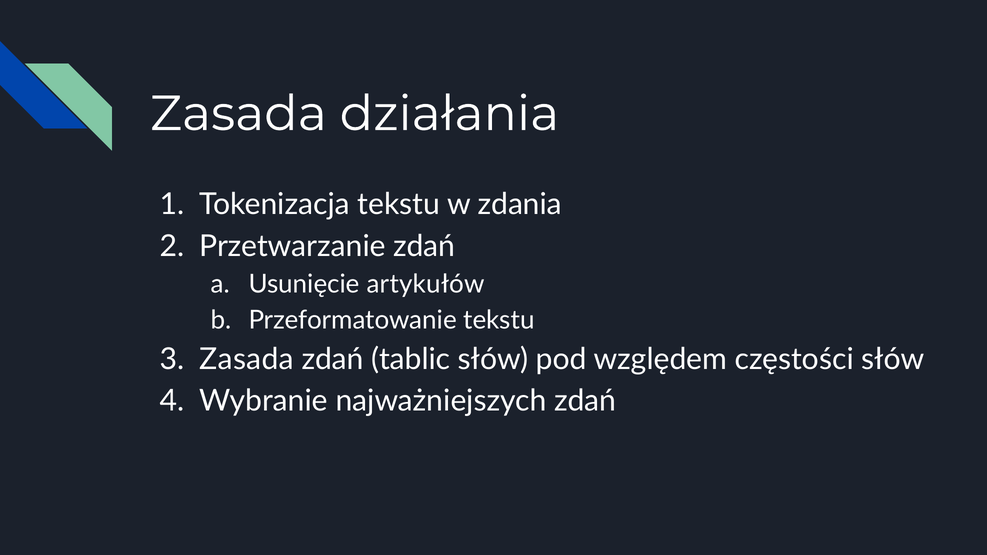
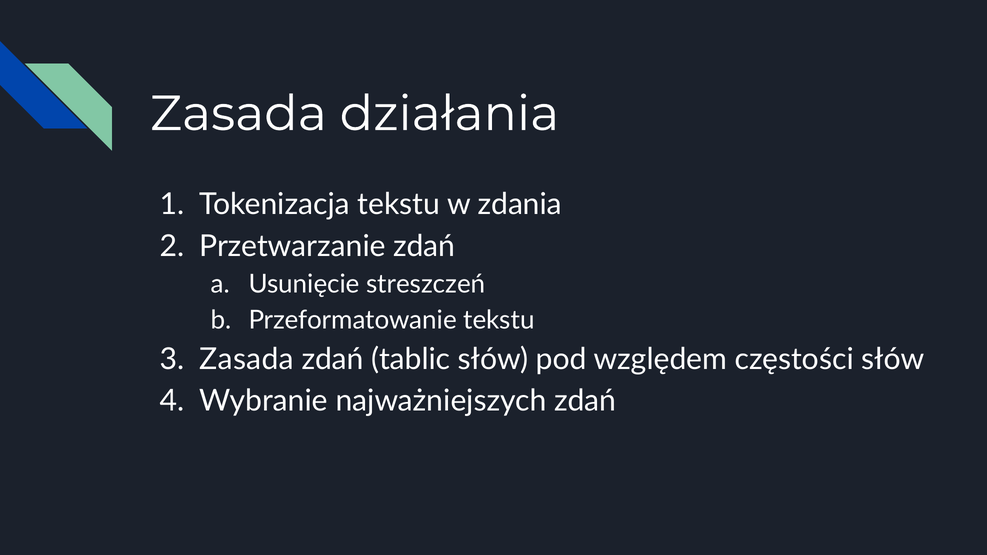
artykułów: artykułów -> streszczeń (426, 284)
